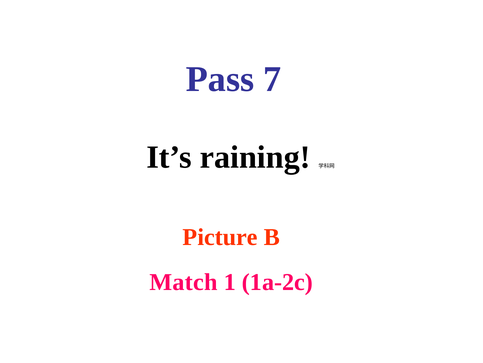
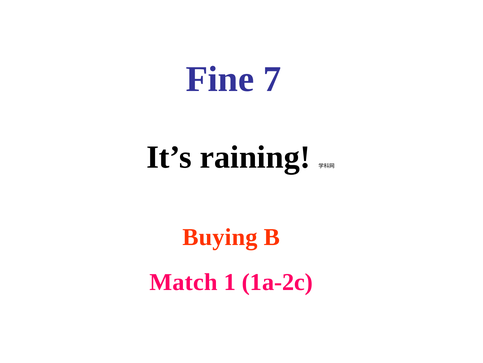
Pass: Pass -> Fine (220, 79)
Picture: Picture -> Buying (220, 237)
